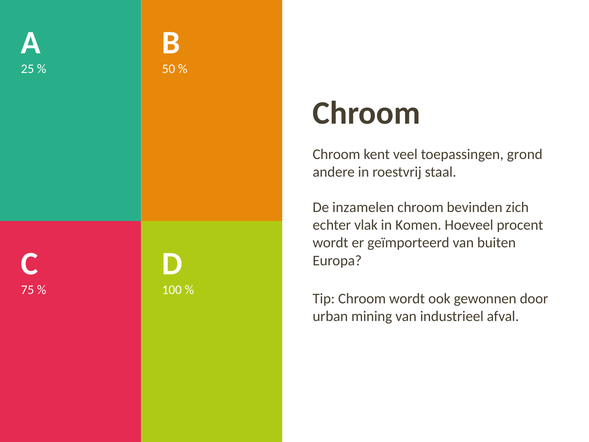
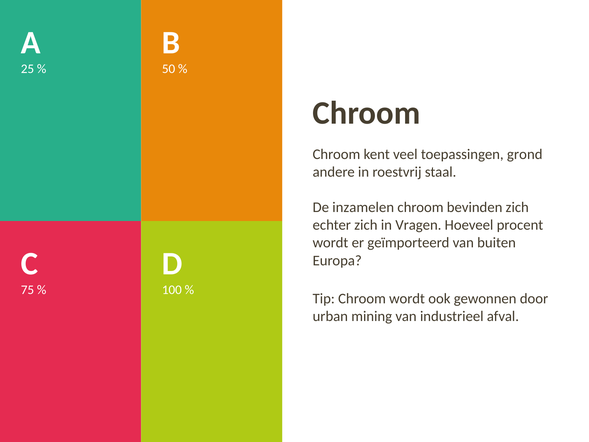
echter vlak: vlak -> zich (366, 225)
Komen: Komen -> Vragen (418, 225)
